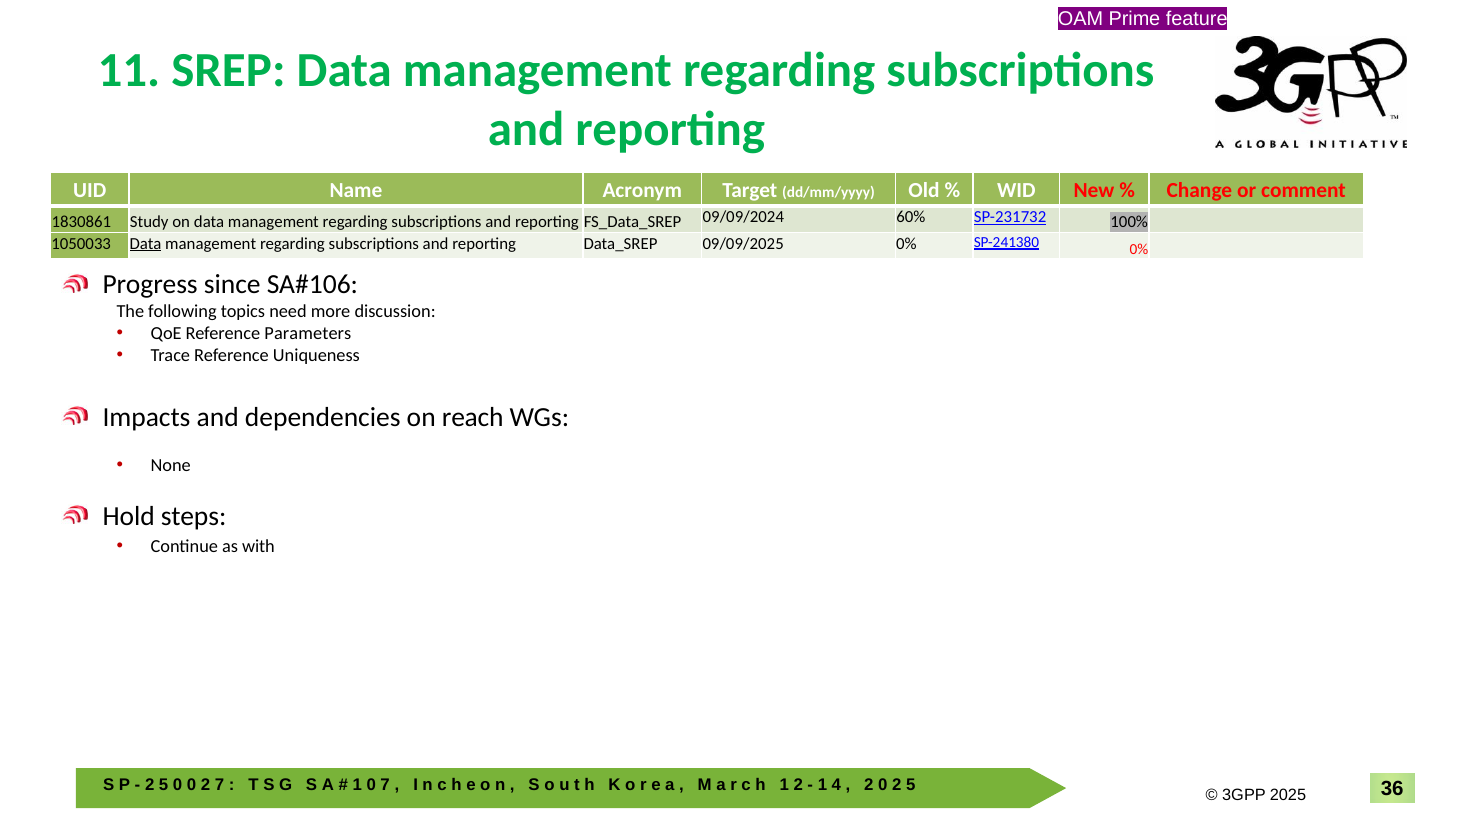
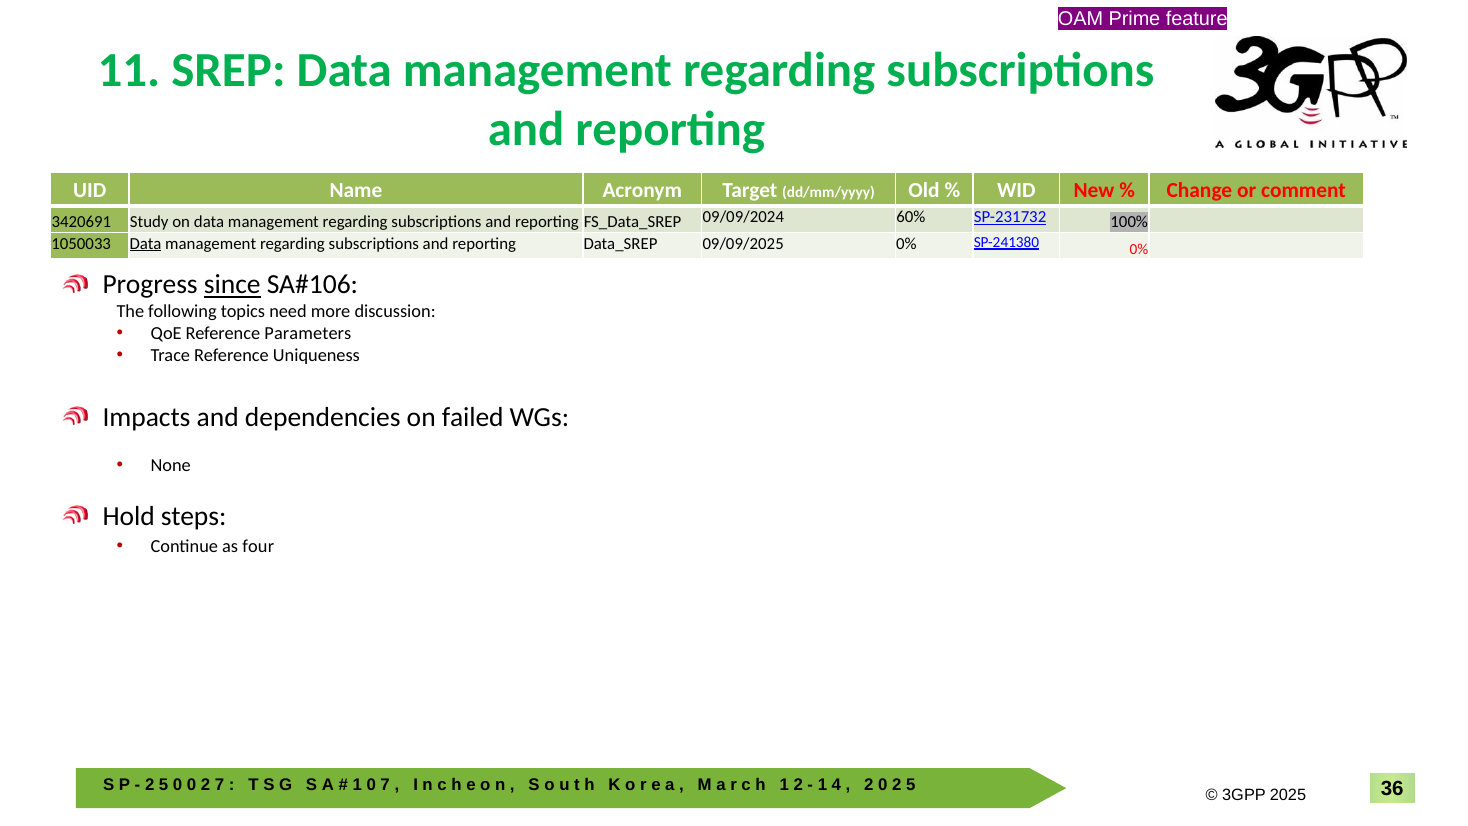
1830861: 1830861 -> 3420691 (81, 222)
since underline: none -> present (232, 285)
reach: reach -> failed (473, 417)
with: with -> four (258, 547)
